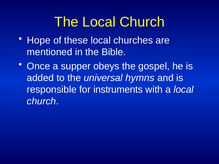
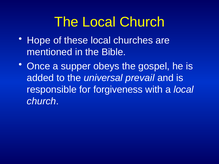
hymns: hymns -> prevail (140, 78)
instruments: instruments -> forgiveness (118, 90)
